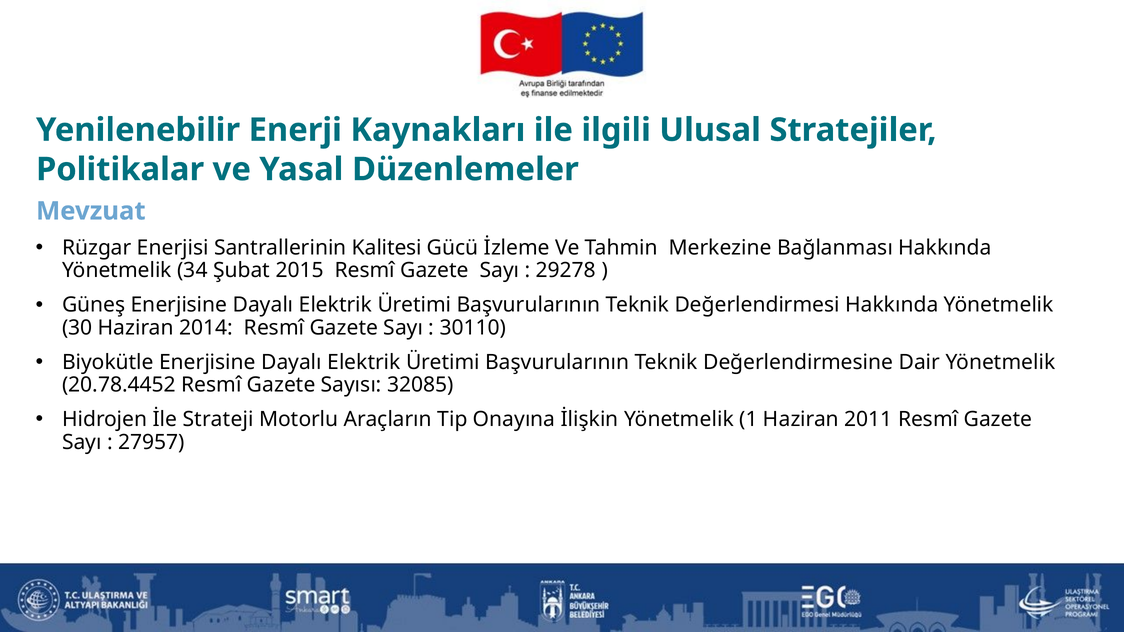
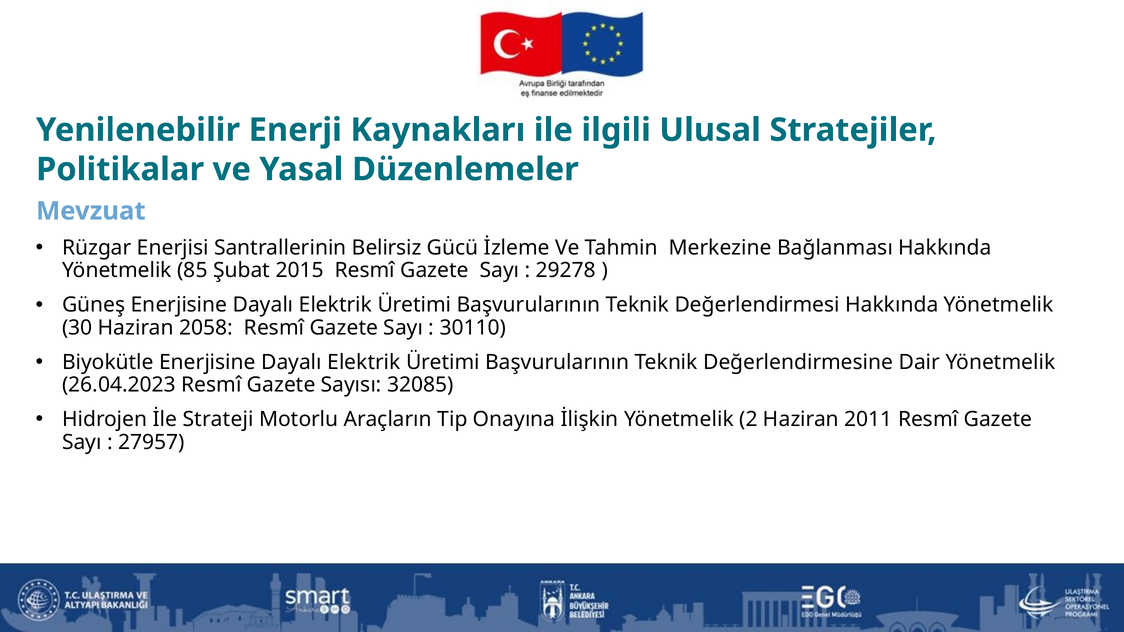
Kalitesi: Kalitesi -> Belirsiz (387, 248)
34: 34 -> 85 (192, 271)
2014: 2014 -> 2058 (206, 328)
20.78.4452: 20.78.4452 -> 26.04.2023 (119, 385)
1: 1 -> 2 (748, 419)
